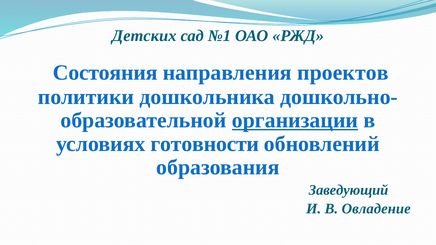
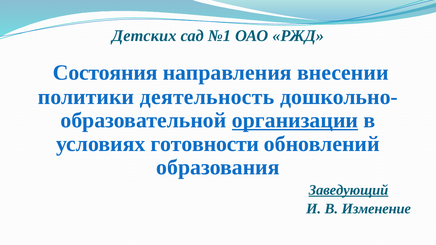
проектов: проектов -> внесении (343, 73)
дошкольника: дошкольника -> деятельность (207, 97)
Заведующий underline: none -> present (349, 190)
Овладение: Овладение -> Изменение (376, 209)
